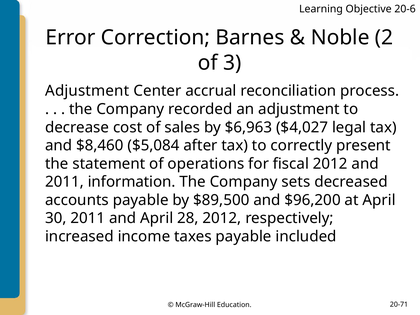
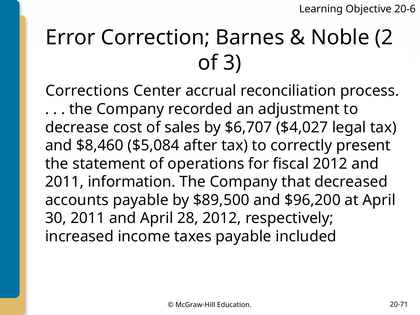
Adjustment: Adjustment -> Corrections (87, 91)
$6,963: $6,963 -> $6,707 (248, 127)
sets: sets -> that (296, 182)
